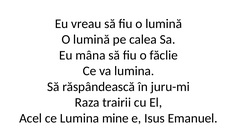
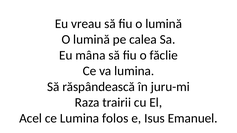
mine: mine -> folos (115, 119)
